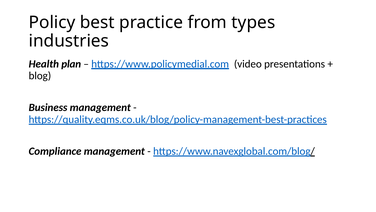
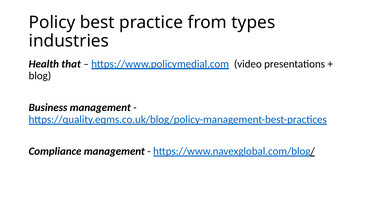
plan: plan -> that (71, 64)
